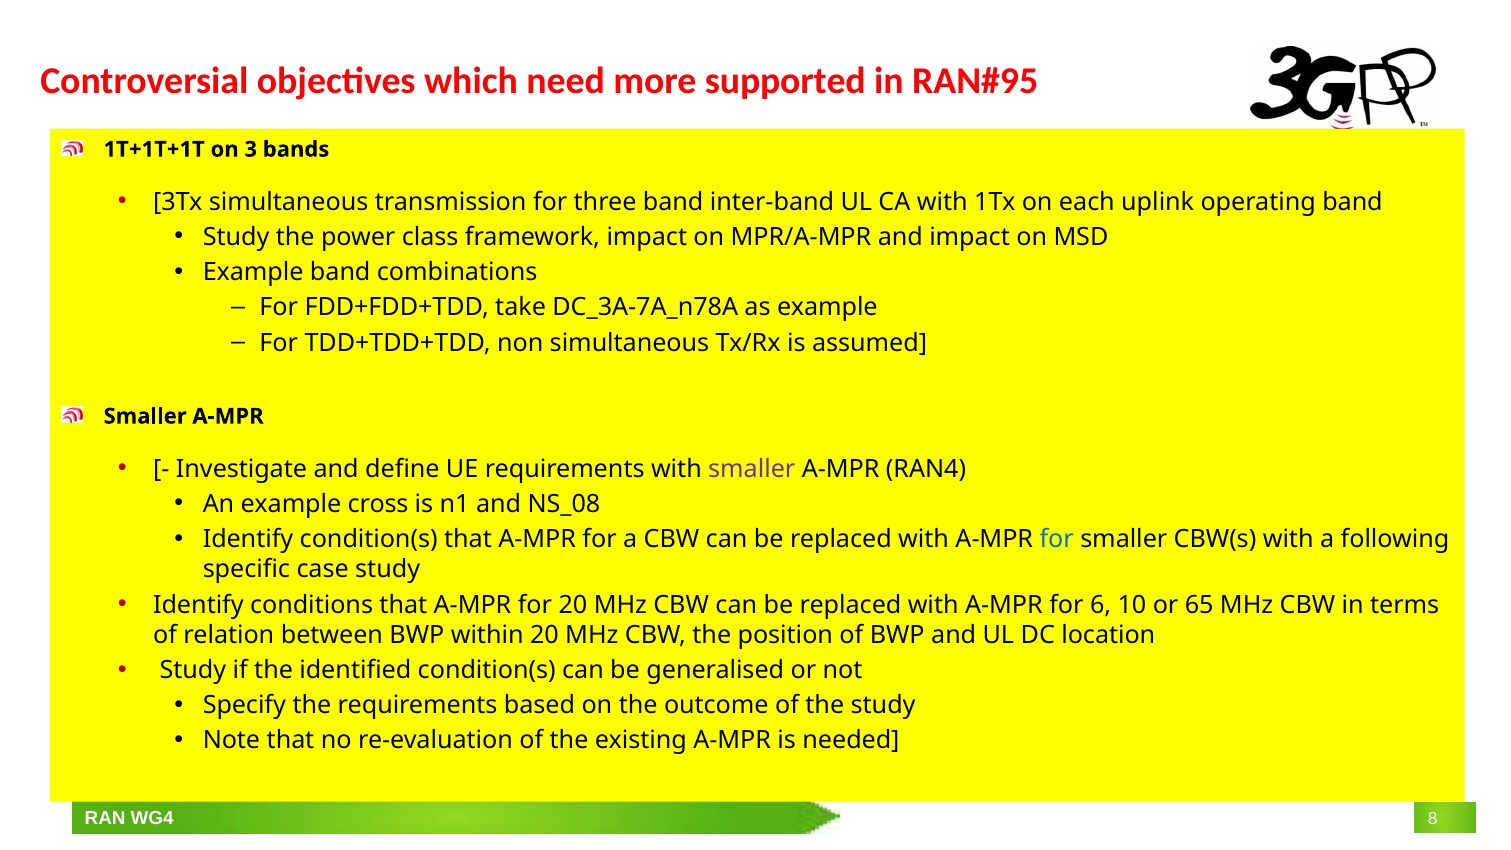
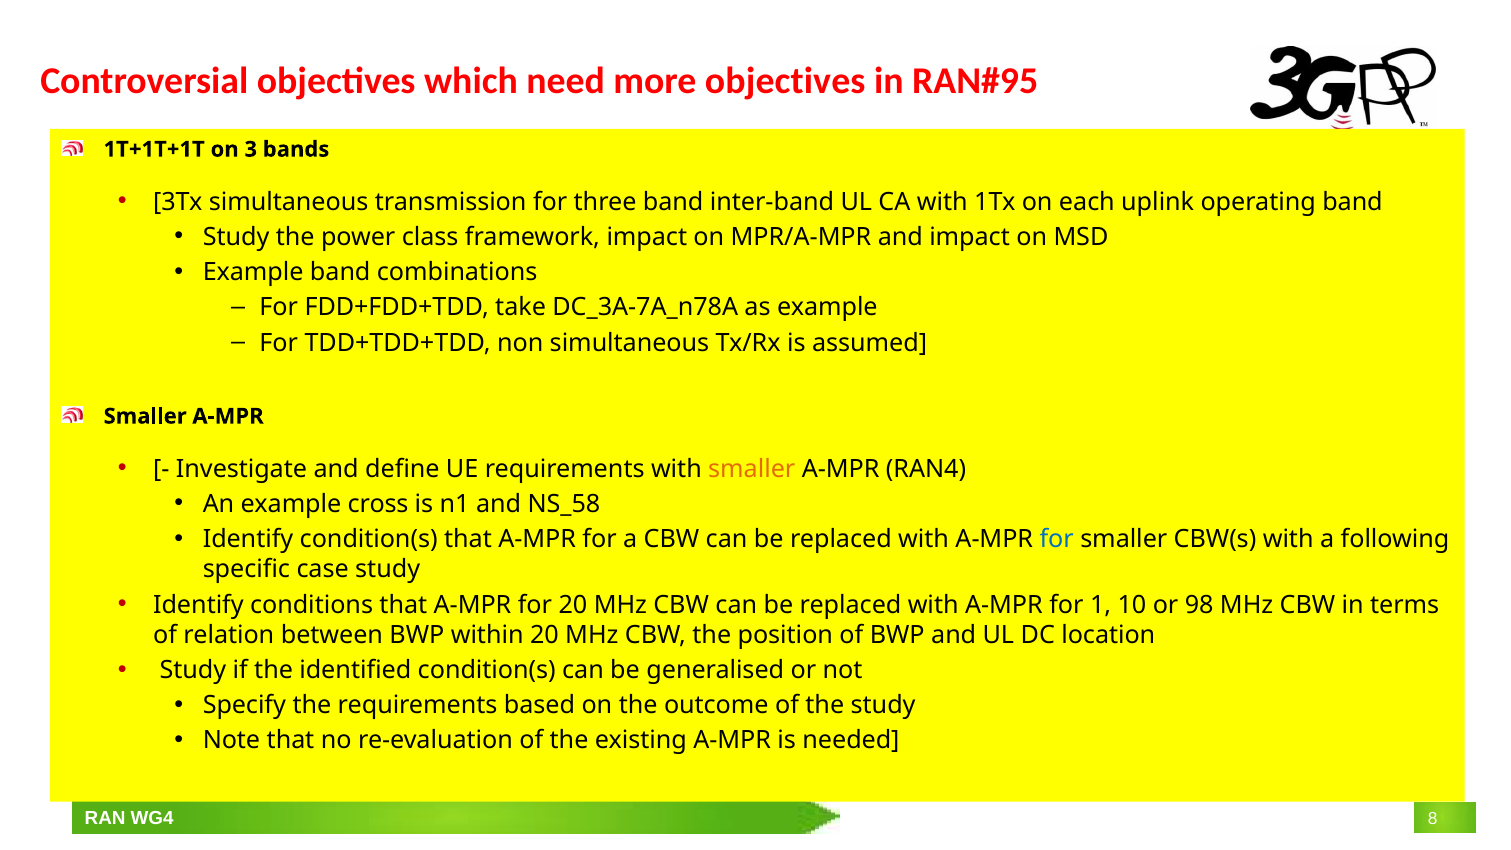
more supported: supported -> objectives (785, 81)
smaller colour: purple -> orange (752, 469)
NS_08: NS_08 -> NS_58 (564, 504)
6: 6 -> 1 (1101, 605)
65: 65 -> 98 (1199, 605)
